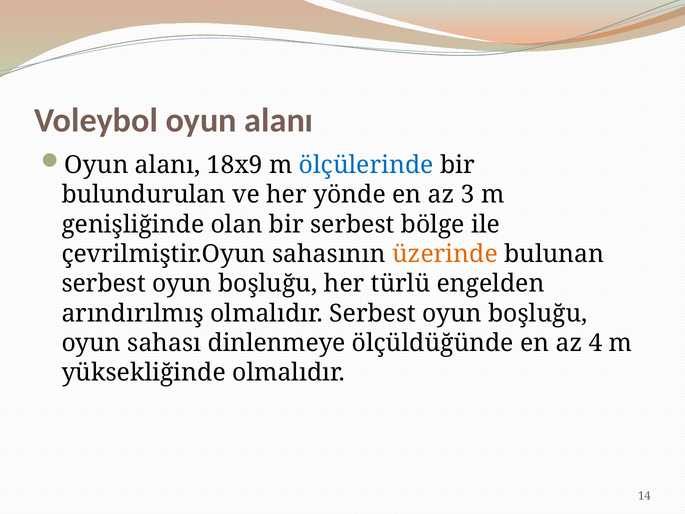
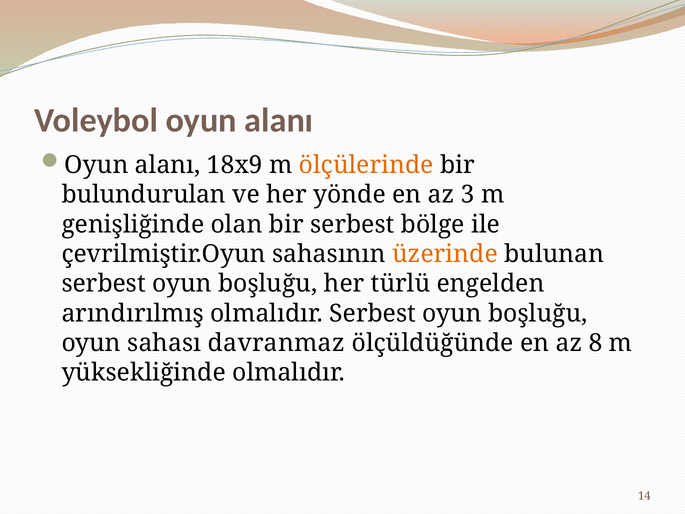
ölçülerinde colour: blue -> orange (366, 165)
dinlenmeye: dinlenmeye -> davranmaz (276, 343)
4: 4 -> 8 (596, 343)
